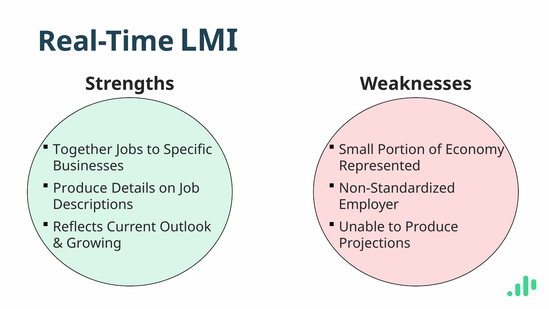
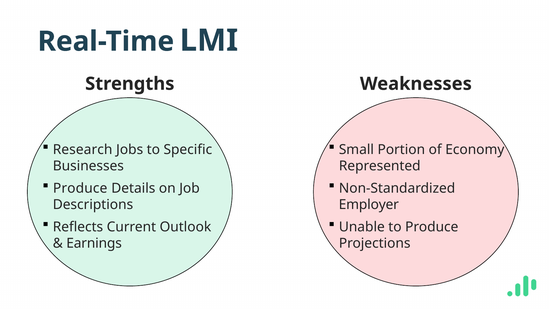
Together: Together -> Research (83, 149)
Growing: Growing -> Earnings (94, 243)
